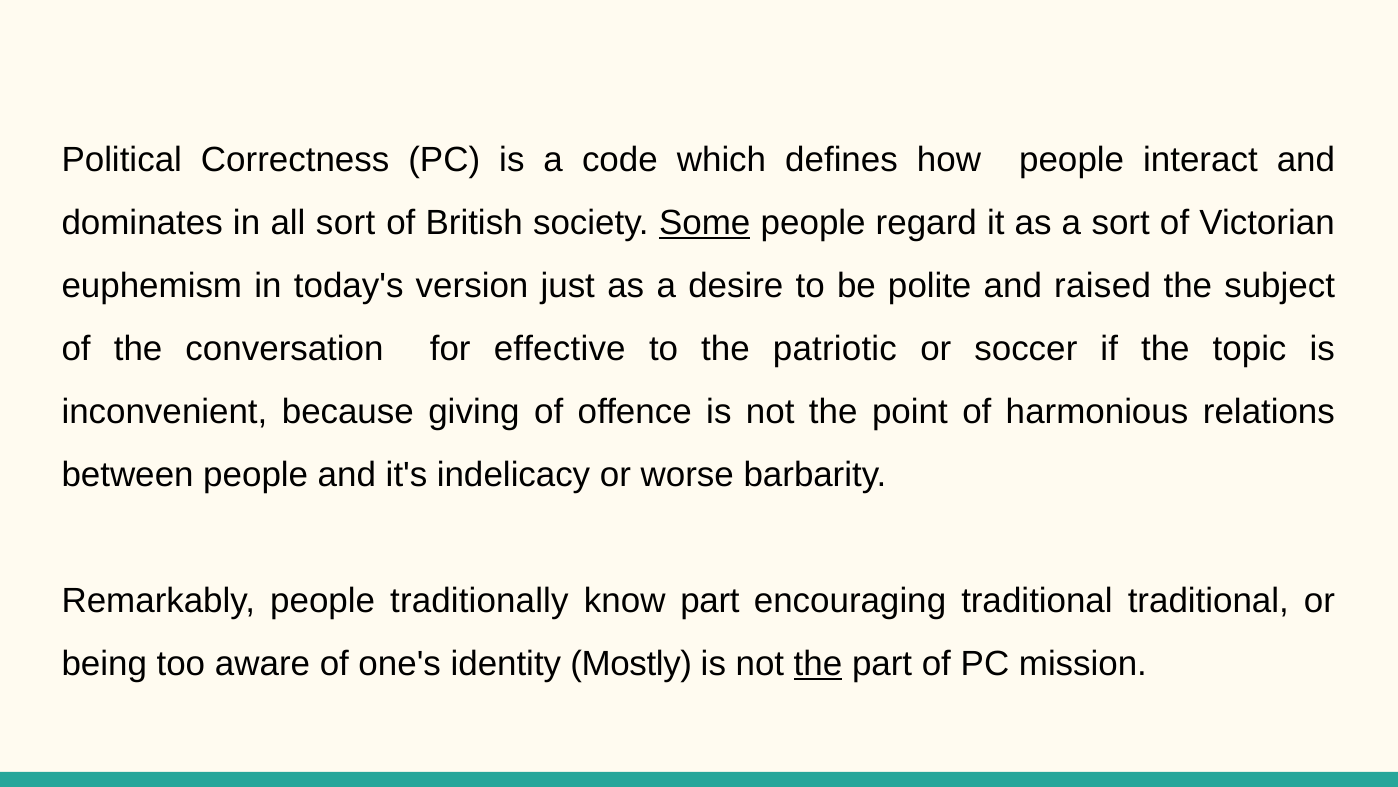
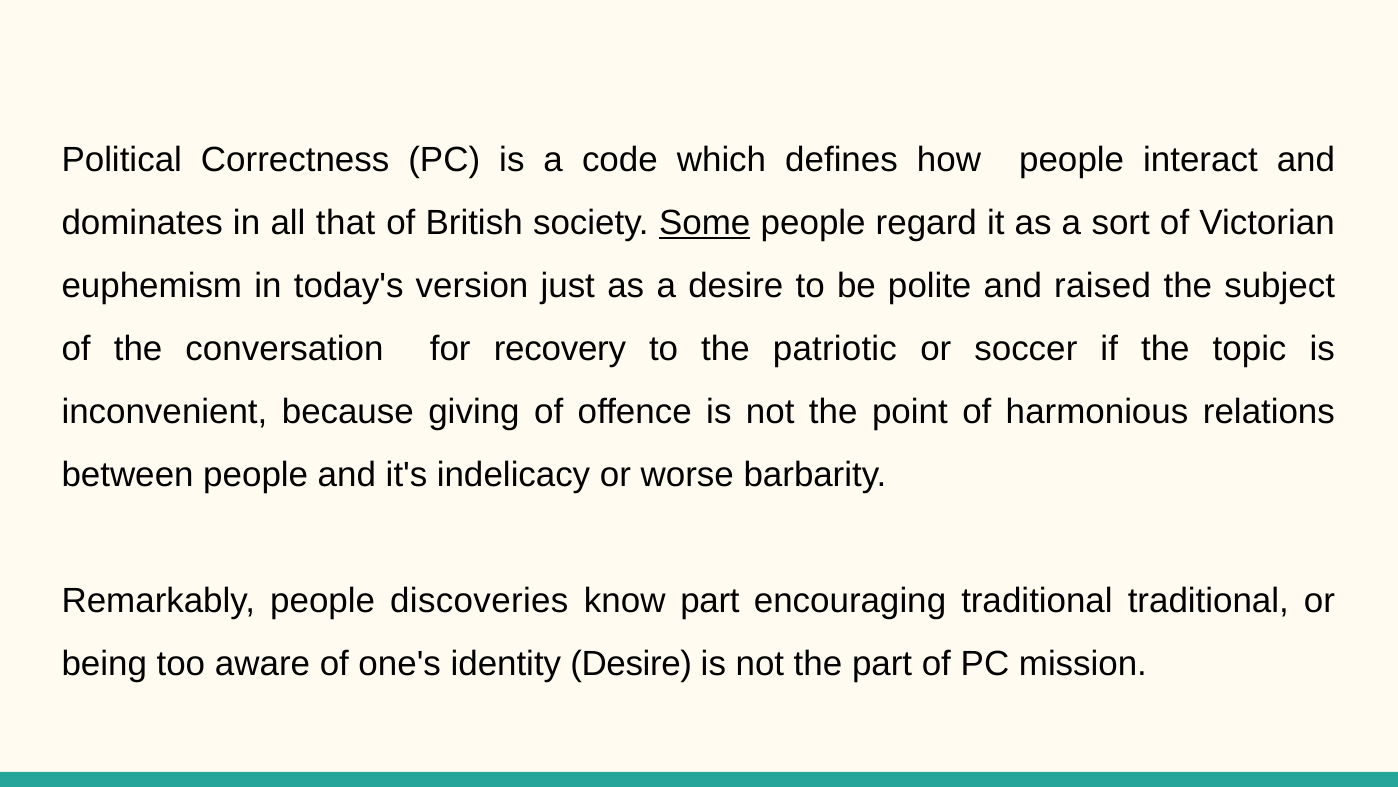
all sort: sort -> that (346, 223)
effective: effective -> recovery (560, 349)
traditionally: traditionally -> discoveries (479, 601)
identity Mostly: Mostly -> Desire (631, 663)
the underline: present -> none (818, 663)
